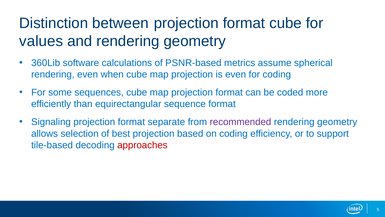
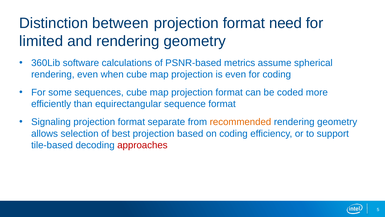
format cube: cube -> need (286, 23)
values: values -> limited (41, 41)
recommended colour: purple -> orange (240, 122)
